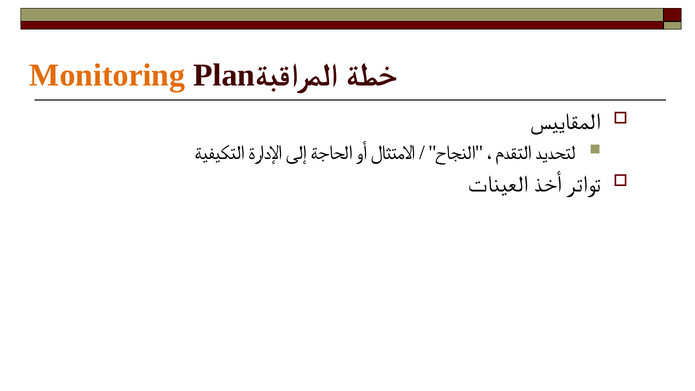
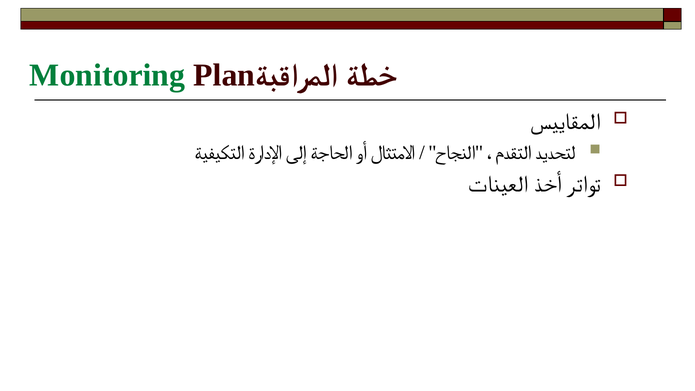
Monitoring colour: orange -> green (107, 75)
